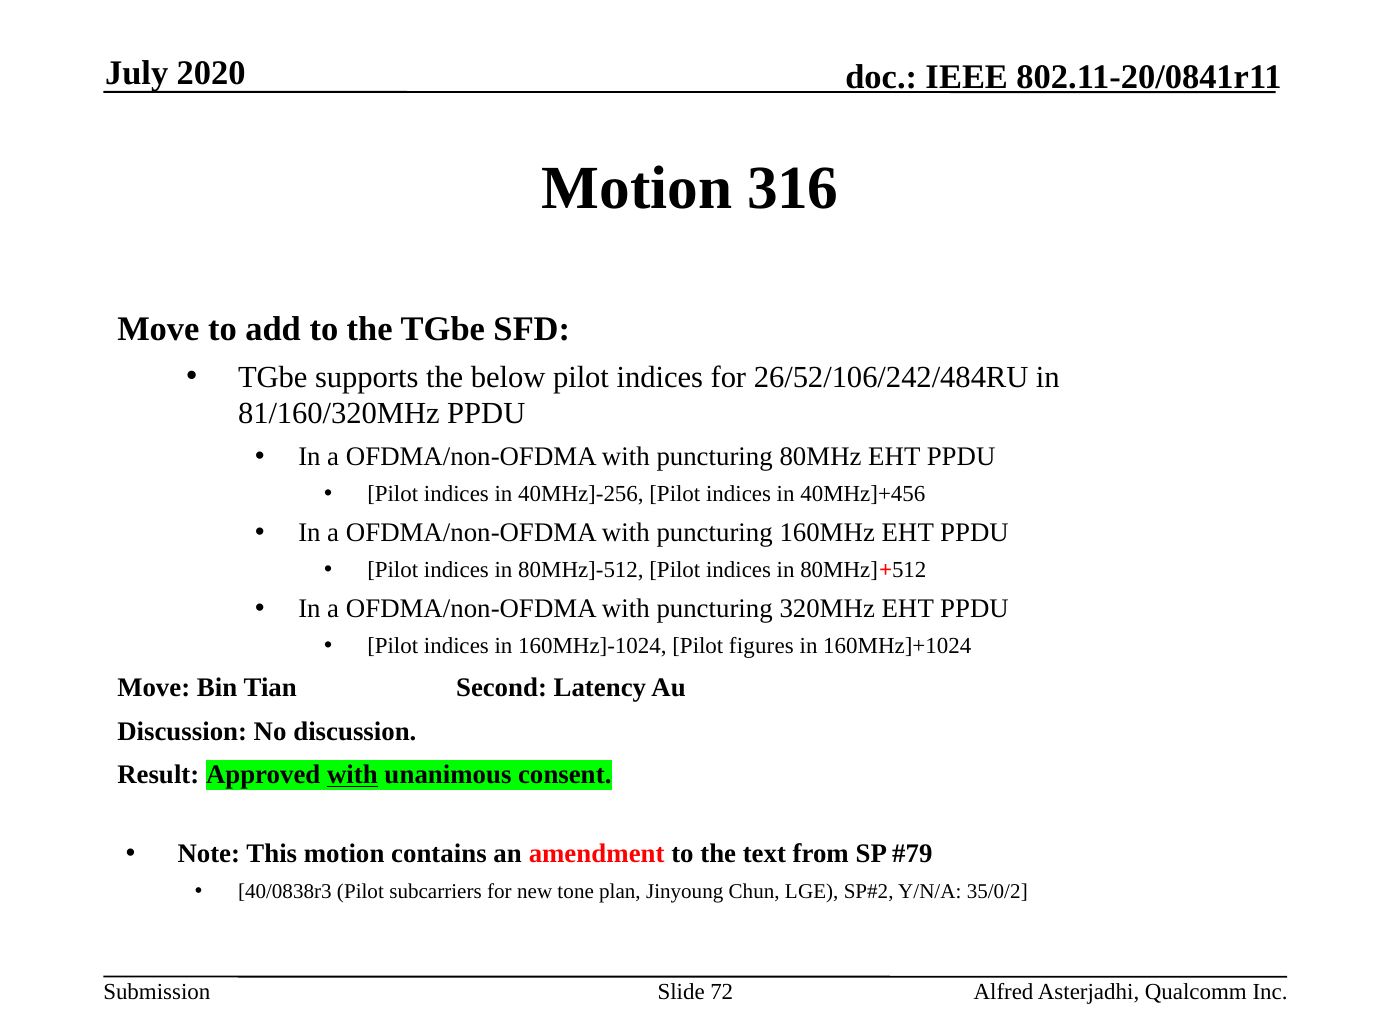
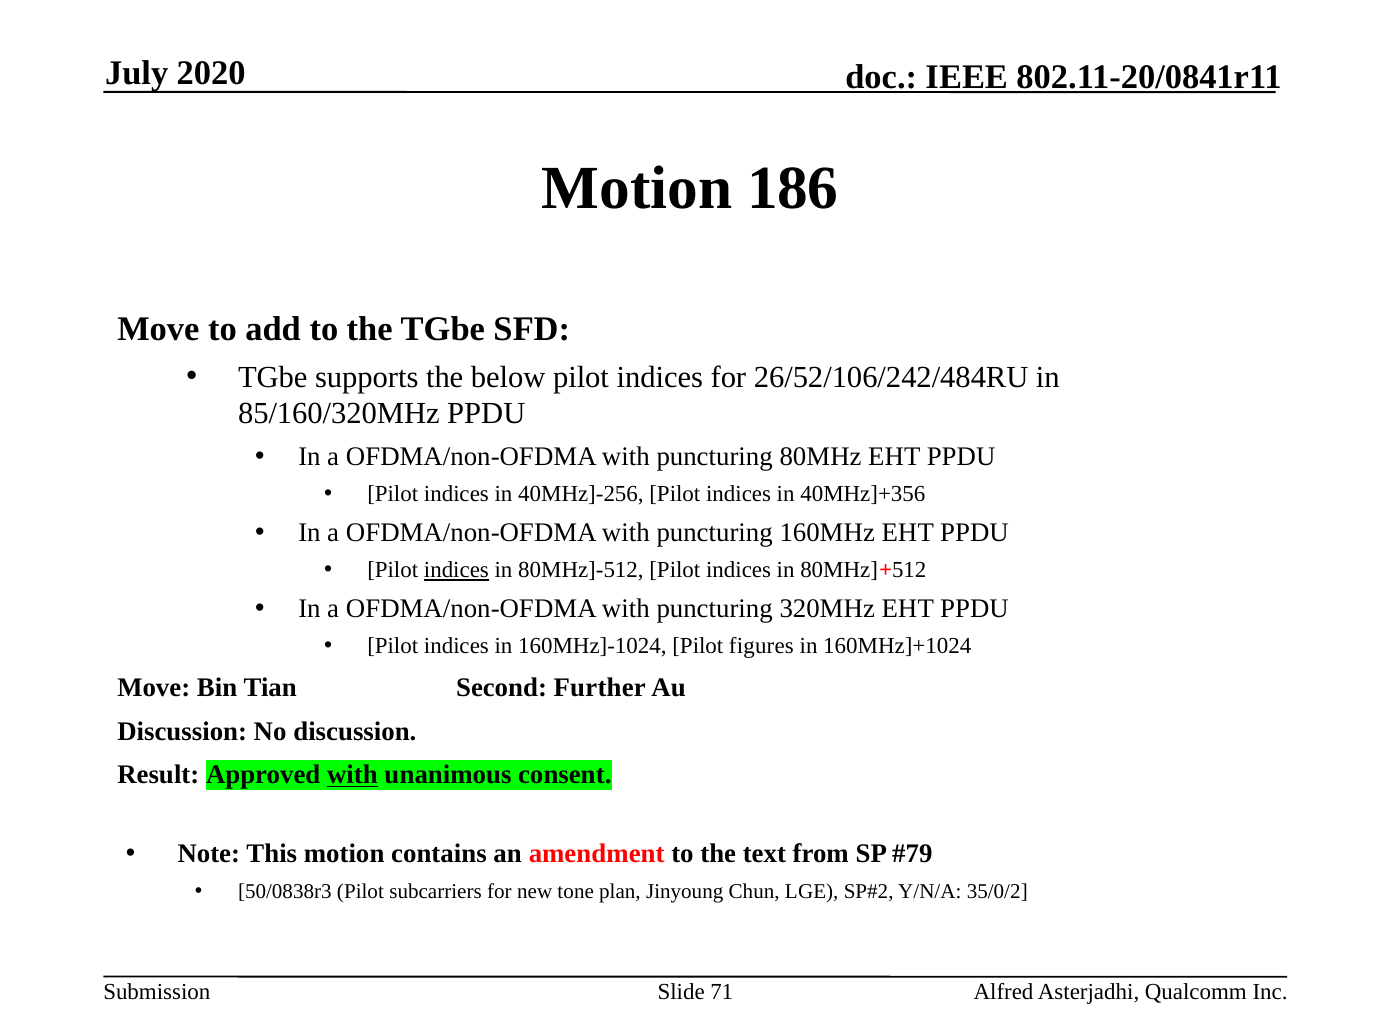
316: 316 -> 186 (792, 188)
81/160/320MHz: 81/160/320MHz -> 85/160/320MHz (339, 414)
40MHz]+456: 40MHz]+456 -> 40MHz]+356 (863, 494)
indices underline: none -> present (456, 570)
Latency: Latency -> Further (600, 688)
40/0838r3: 40/0838r3 -> 50/0838r3 (285, 892)
72: 72 -> 71 (722, 992)
